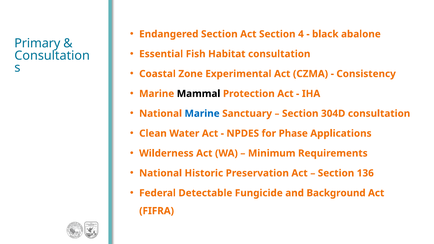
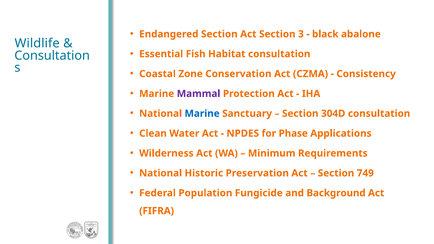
4: 4 -> 3 (301, 34)
Primary: Primary -> Wildlife (37, 43)
Experimental: Experimental -> Conservation (238, 74)
Mammal colour: black -> purple (199, 94)
136: 136 -> 749 (365, 173)
Detectable: Detectable -> Population (205, 193)
